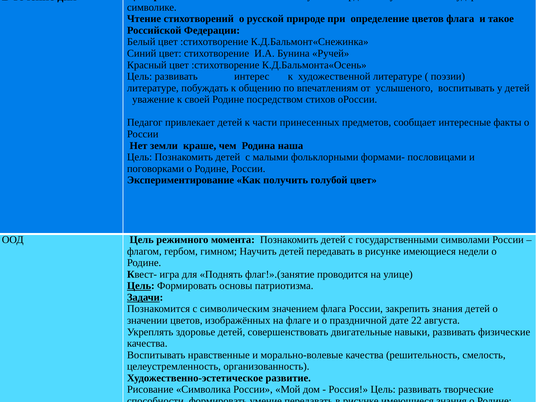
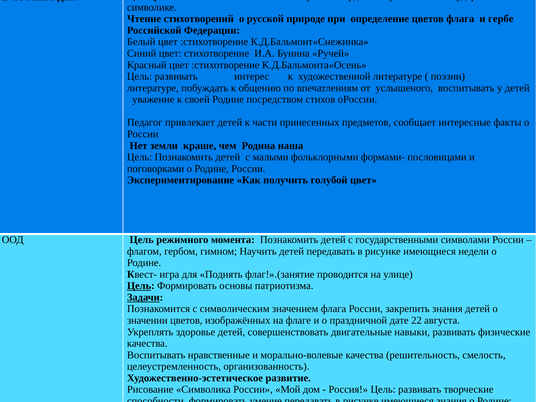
такое: такое -> гербе (501, 19)
